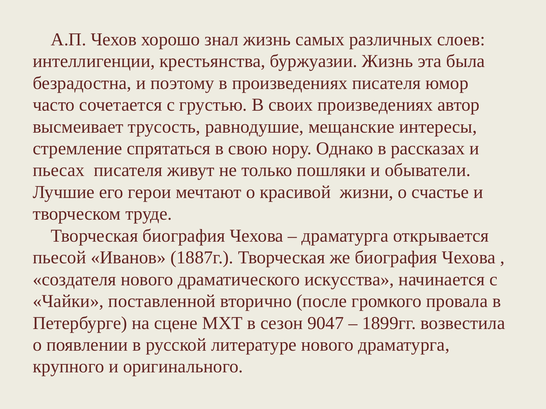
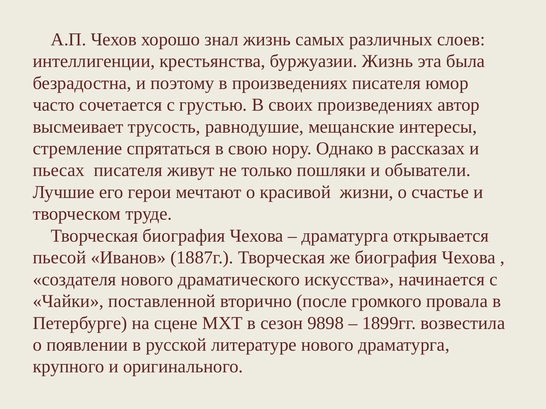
9047: 9047 -> 9898 (326, 323)
